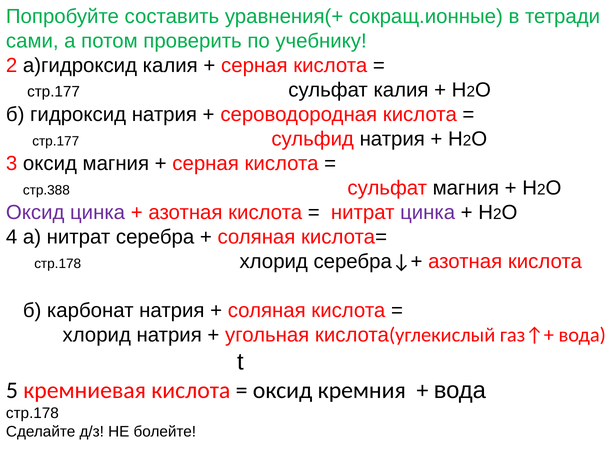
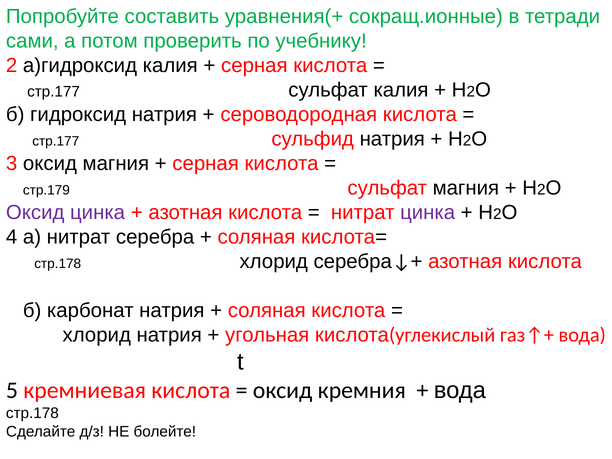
стр.388: стр.388 -> стр.179 (46, 190)
